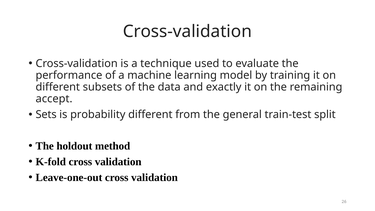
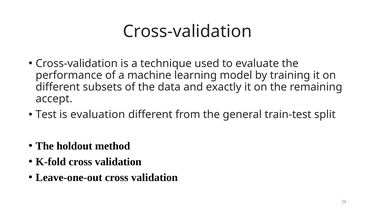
Sets: Sets -> Test (46, 115)
probability: probability -> evaluation (98, 115)
